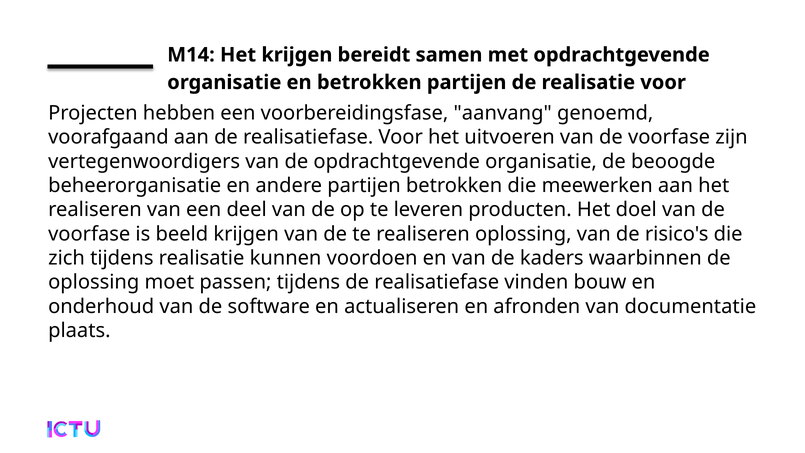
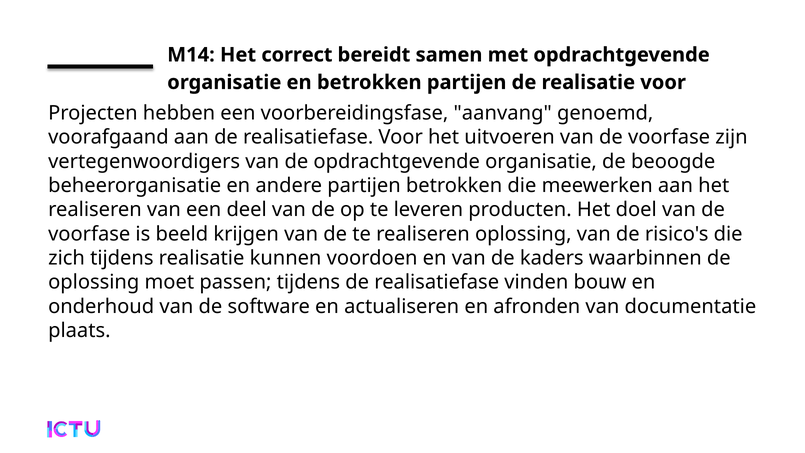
Het krijgen: krijgen -> correct (297, 55)
